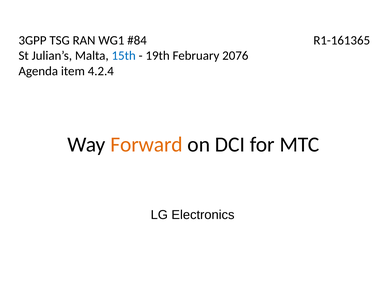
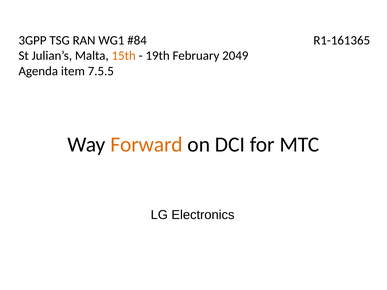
15th colour: blue -> orange (124, 56)
2076: 2076 -> 2049 (235, 56)
4.2.4: 4.2.4 -> 7.5.5 (101, 71)
